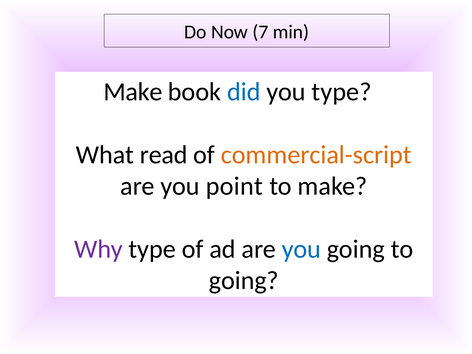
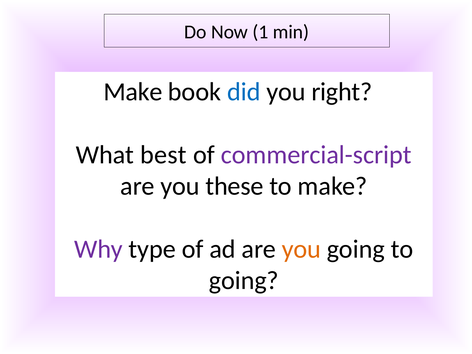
7: 7 -> 1 (260, 32)
you type: type -> right (342, 92)
read: read -> best (163, 155)
commercial-script colour: orange -> purple (316, 155)
point: point -> these (235, 186)
you colour: blue -> orange (301, 249)
